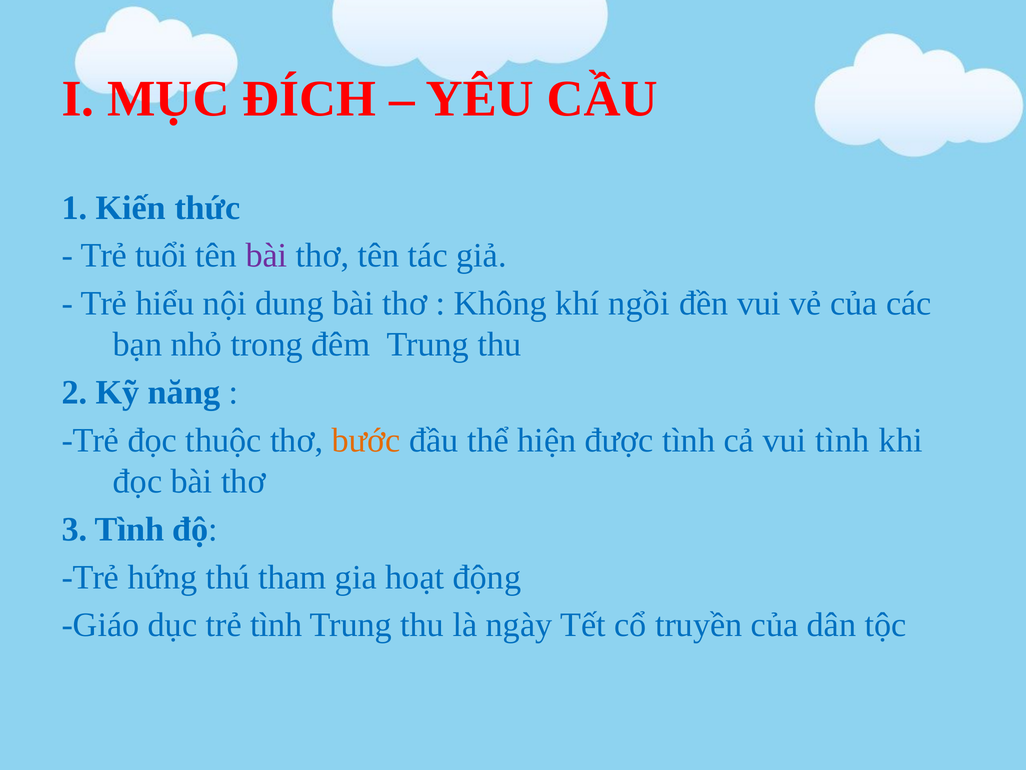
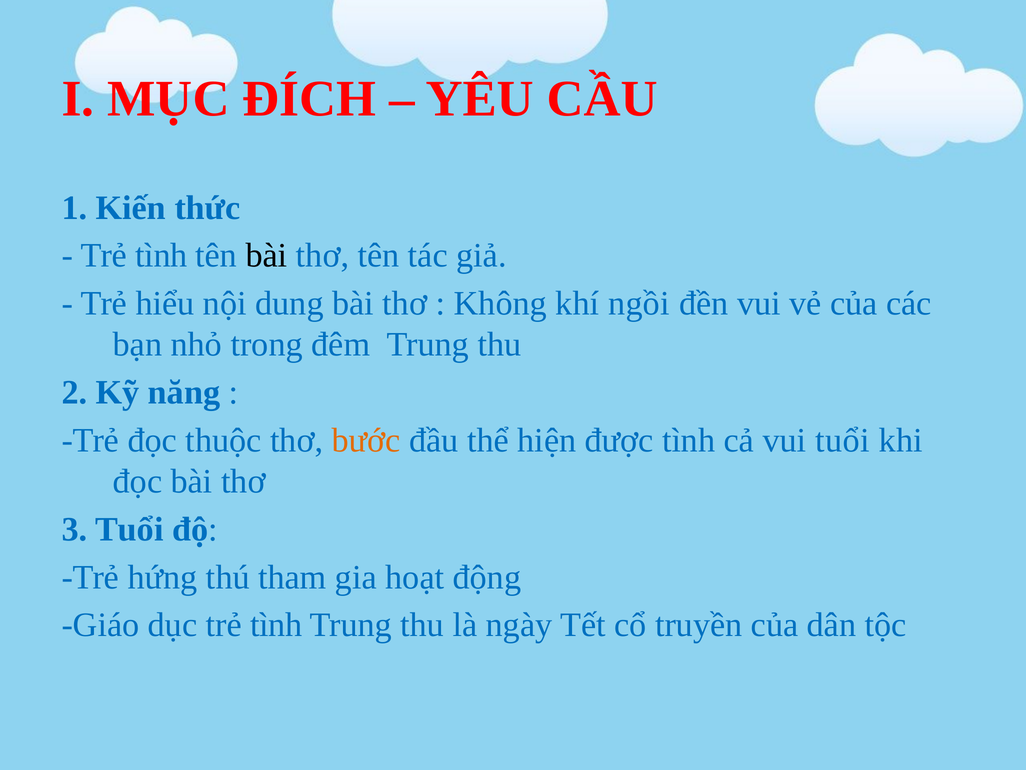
tuổi: tuổi -> tình (161, 255)
bài colour: purple -> black (266, 255)
vui tình: tình -> tuổi (842, 440)
3 Tình: Tình -> Tuổi (129, 529)
